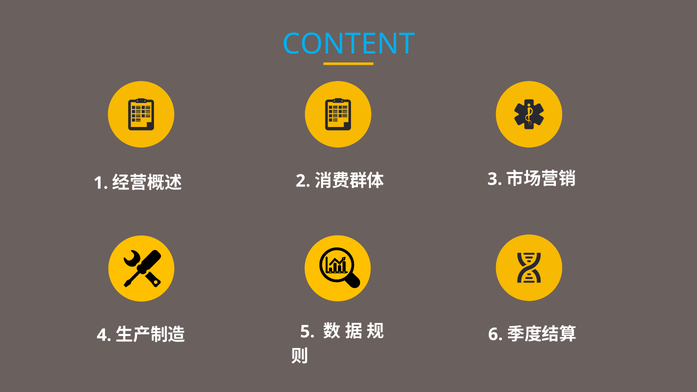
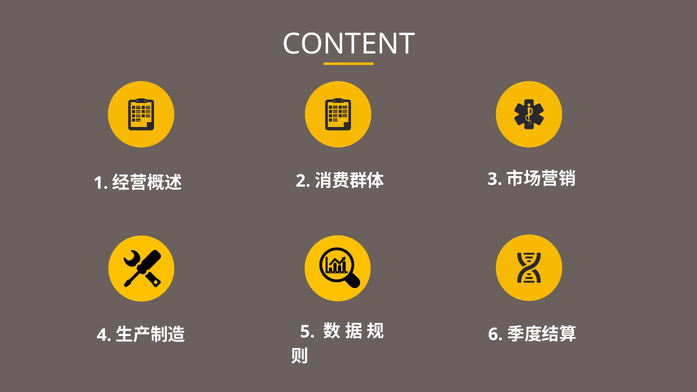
CONTENT colour: light blue -> white (349, 44)
